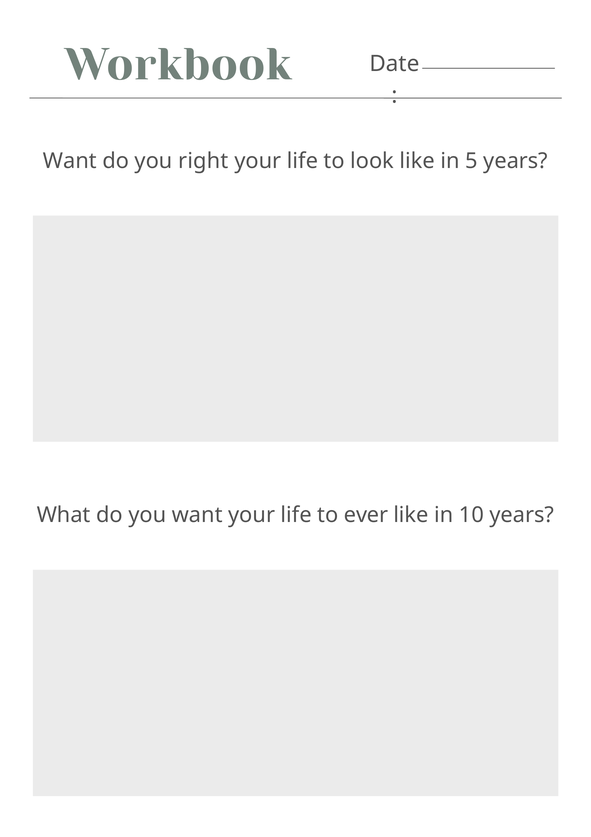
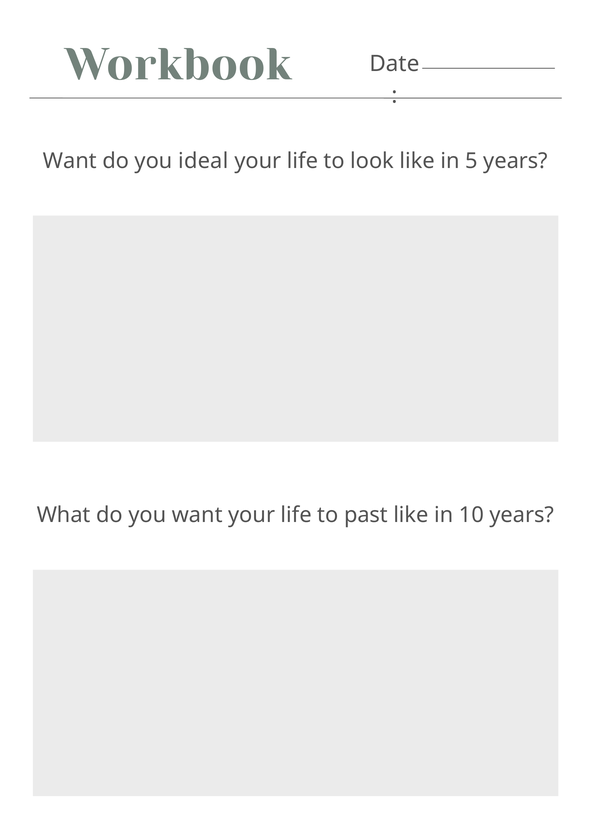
right: right -> ideal (203, 161)
ever: ever -> past (366, 515)
